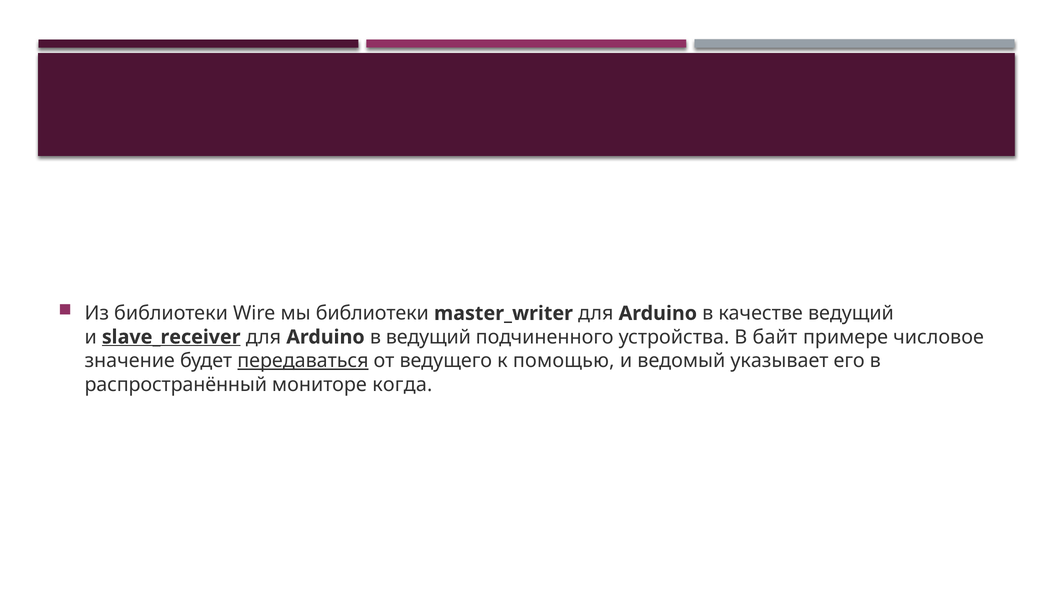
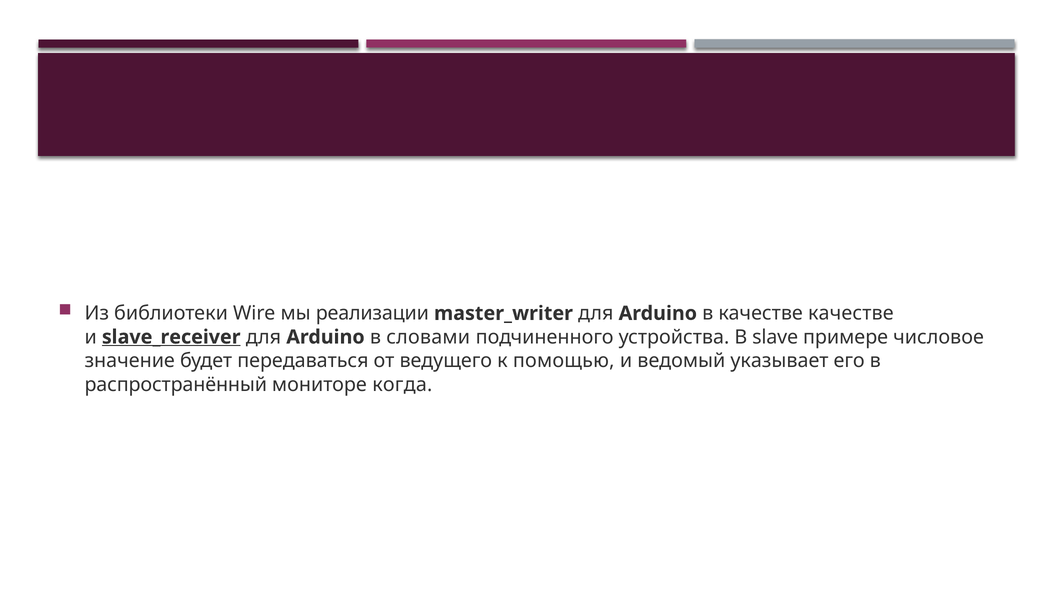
мы библиотеки: библиотеки -> реализации (372, 313)
качестве ведущий: ведущий -> качестве (851, 313)
в ведущий: ведущий -> словами (428, 337)
байт: байт -> slave (775, 337)
передаваться underline: present -> none (303, 360)
